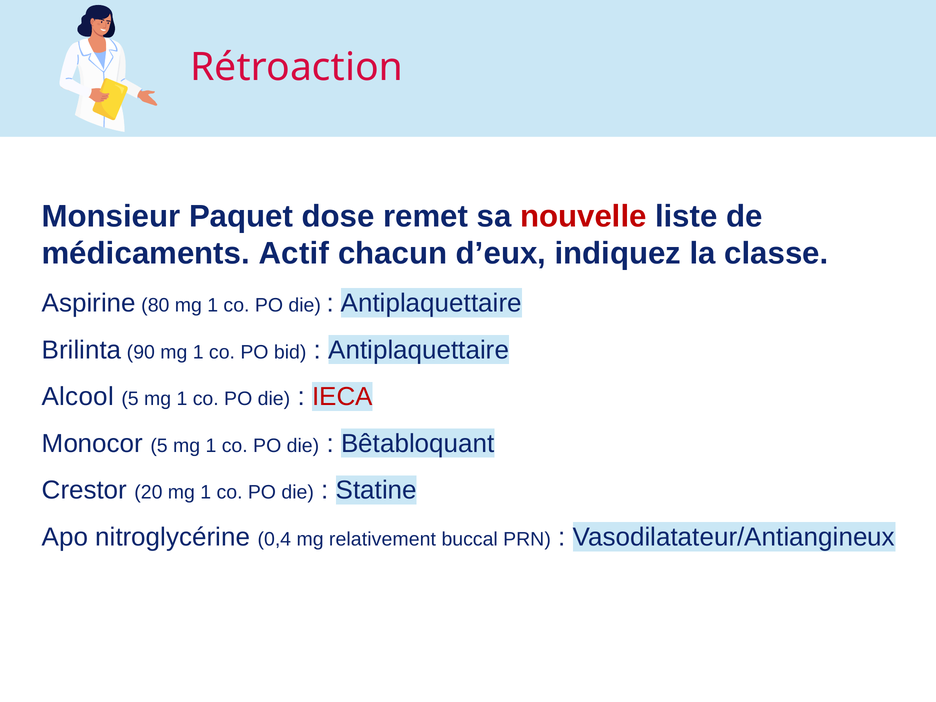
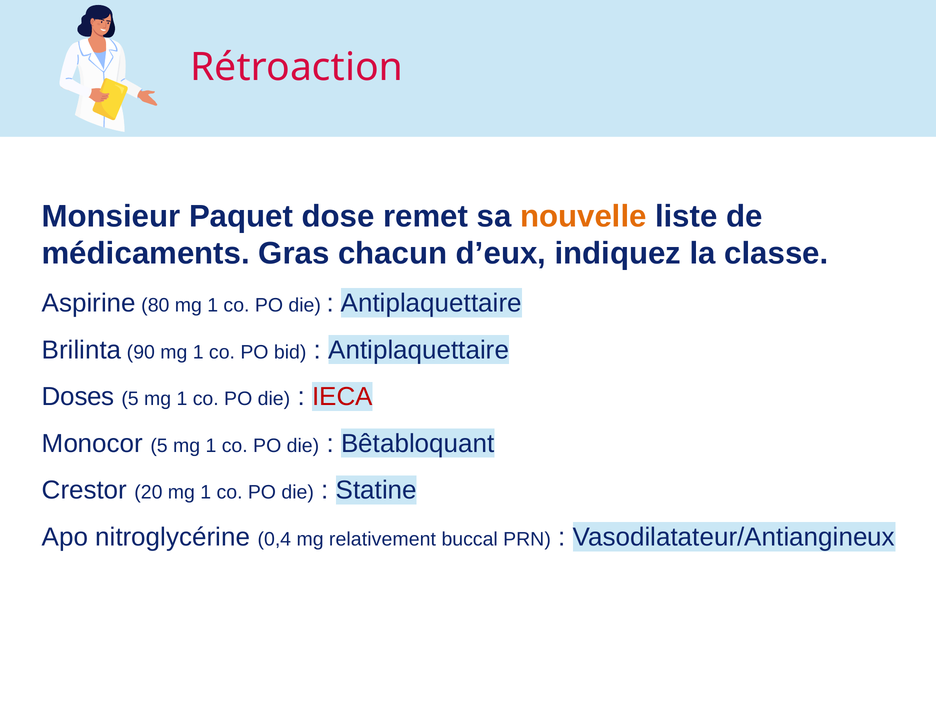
nouvelle colour: red -> orange (583, 216)
Actif: Actif -> Gras (294, 254)
Alcool: Alcool -> Doses (78, 397)
